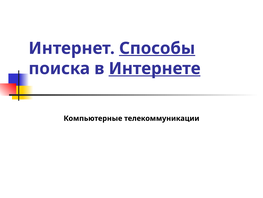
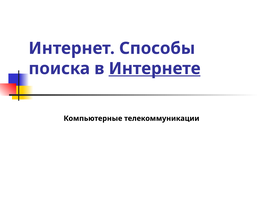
Способы underline: present -> none (157, 48)
